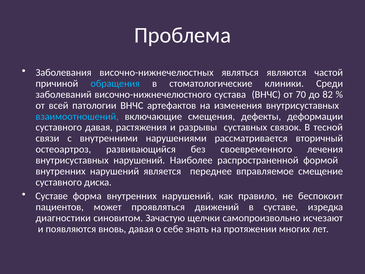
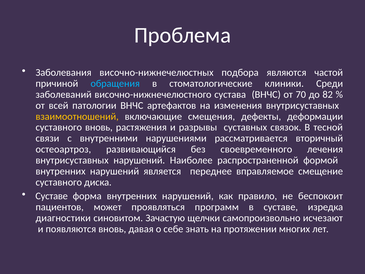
являться: являться -> подбора (240, 72)
взаимоотношений colour: light blue -> yellow (77, 116)
суставного давая: давая -> вновь (99, 127)
движений: движений -> программ (217, 207)
